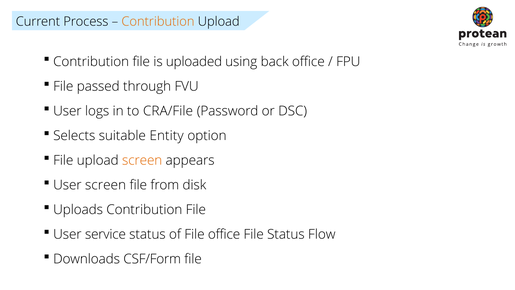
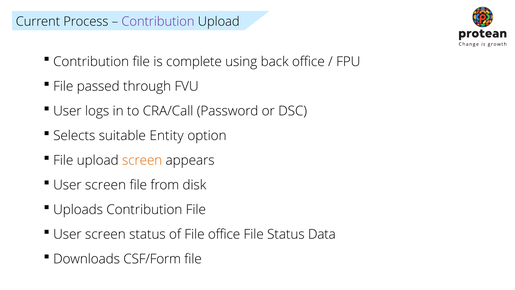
Contribution colour: orange -> purple (158, 21)
uploaded: uploaded -> complete (194, 62)
CRA/File: CRA/File -> CRA/Call (168, 111)
service: service -> screen (105, 234)
Flow: Flow -> Data (322, 234)
